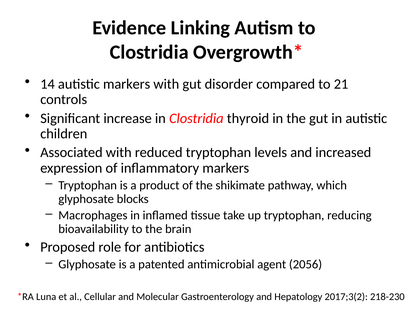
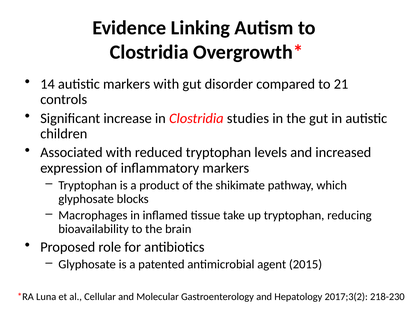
thyroid: thyroid -> studies (248, 118)
2056: 2056 -> 2015 (306, 264)
